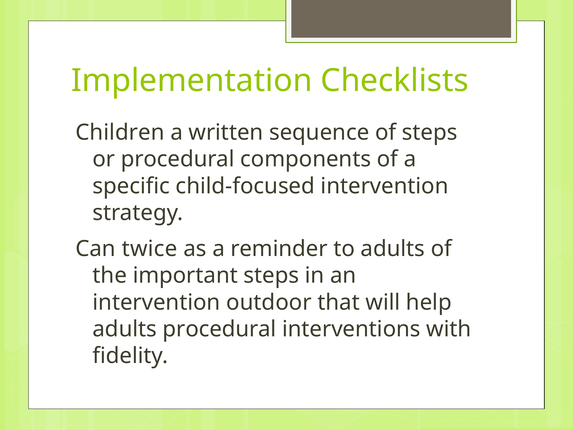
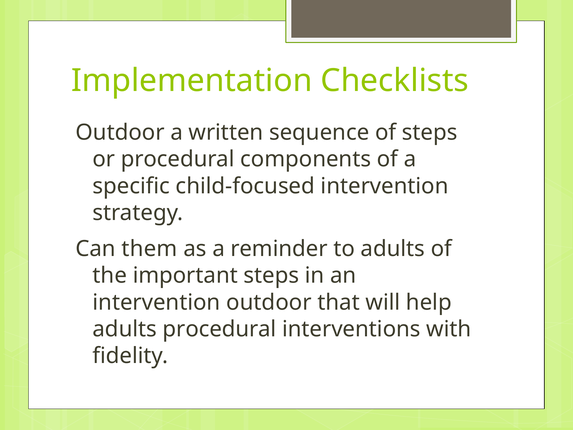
Children: Children -> Outdoor (120, 132)
twice: twice -> them (150, 249)
